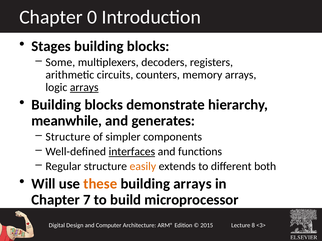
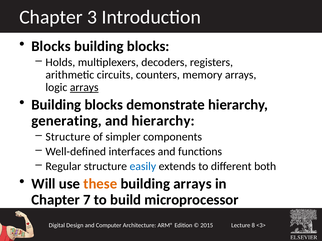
0: 0 -> 3 (92, 17)
Stages: Stages -> Blocks (51, 46)
Some: Some -> Holds (60, 62)
meanwhile: meanwhile -> generating (67, 121)
and generates: generates -> hierarchy (163, 121)
interfaces underline: present -> none (132, 152)
easily colour: orange -> blue (143, 167)
